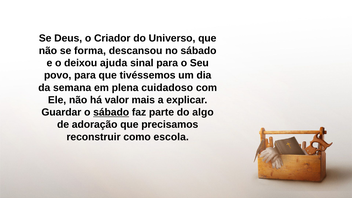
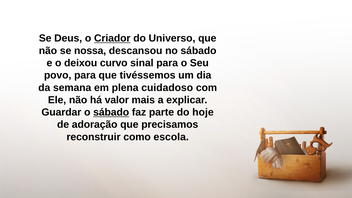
Criador underline: none -> present (112, 38)
forma: forma -> nossa (90, 51)
ajuda: ajuda -> curvo (114, 63)
algo: algo -> hoje (203, 112)
